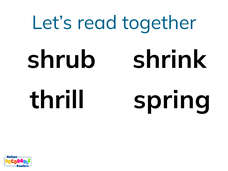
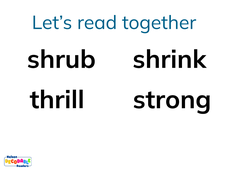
spring: spring -> strong (172, 100)
